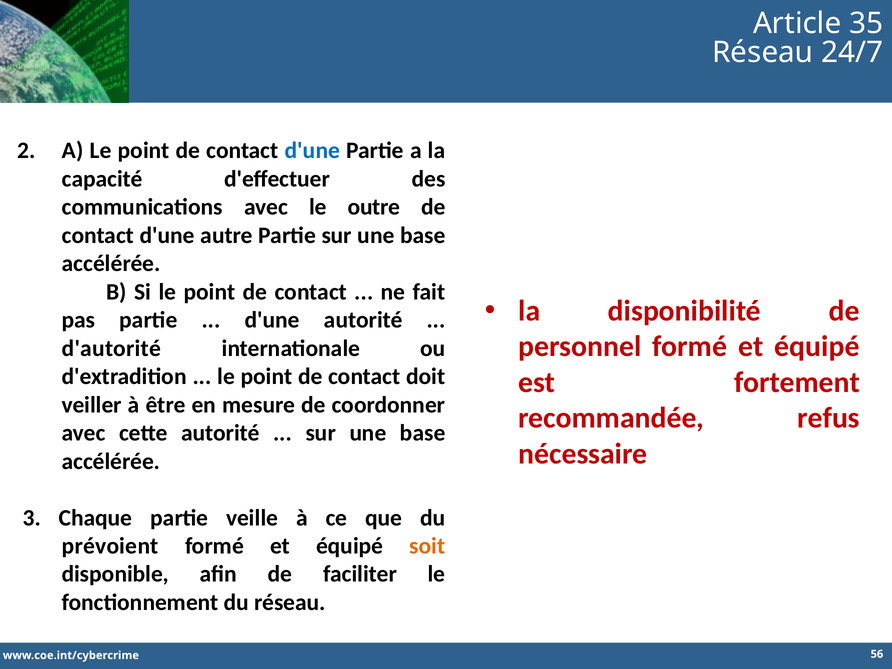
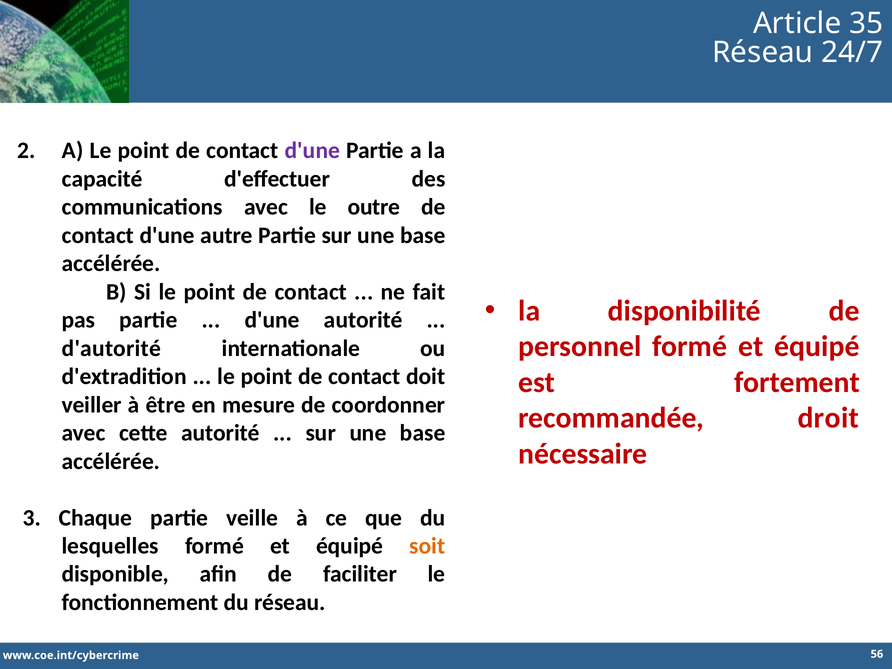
d'une colour: blue -> purple (312, 151)
refus: refus -> droit (828, 418)
prévoient: prévoient -> lesquelles (110, 546)
